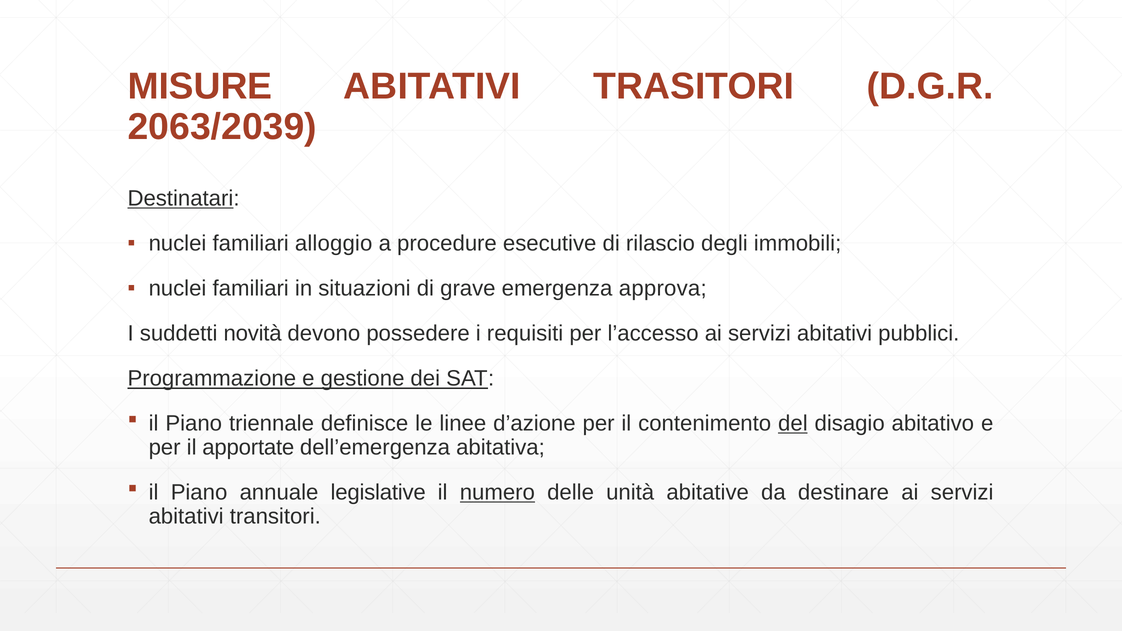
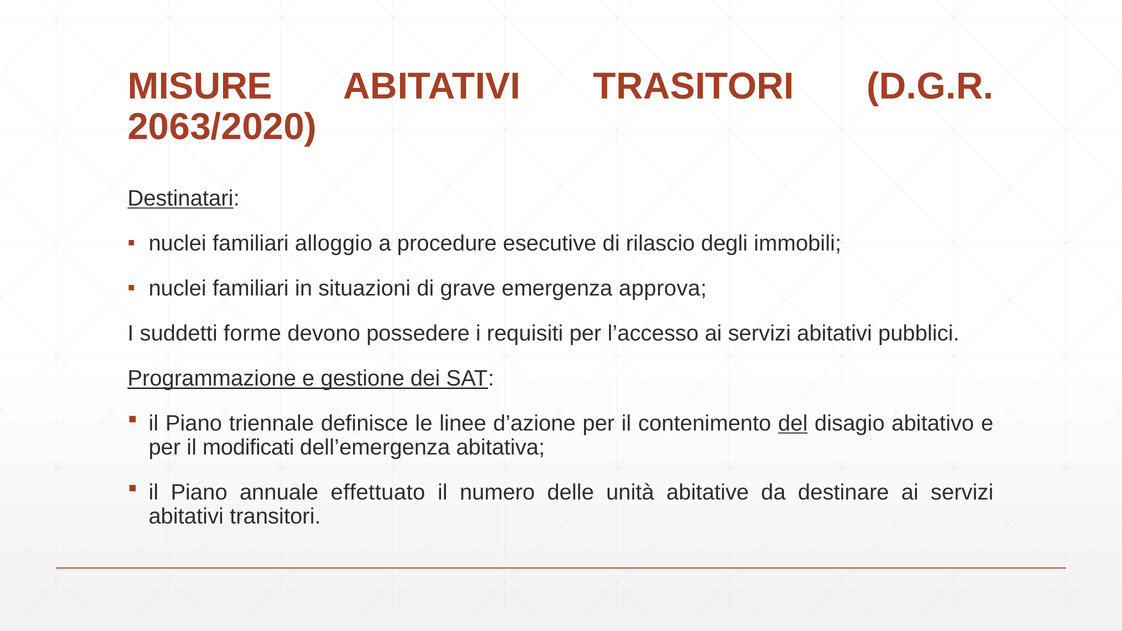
2063/2039: 2063/2039 -> 2063/2020 (222, 127)
novità: novità -> forme (252, 333)
apportate: apportate -> modificati (248, 447)
legislative: legislative -> effettuato (378, 493)
numero underline: present -> none (497, 493)
